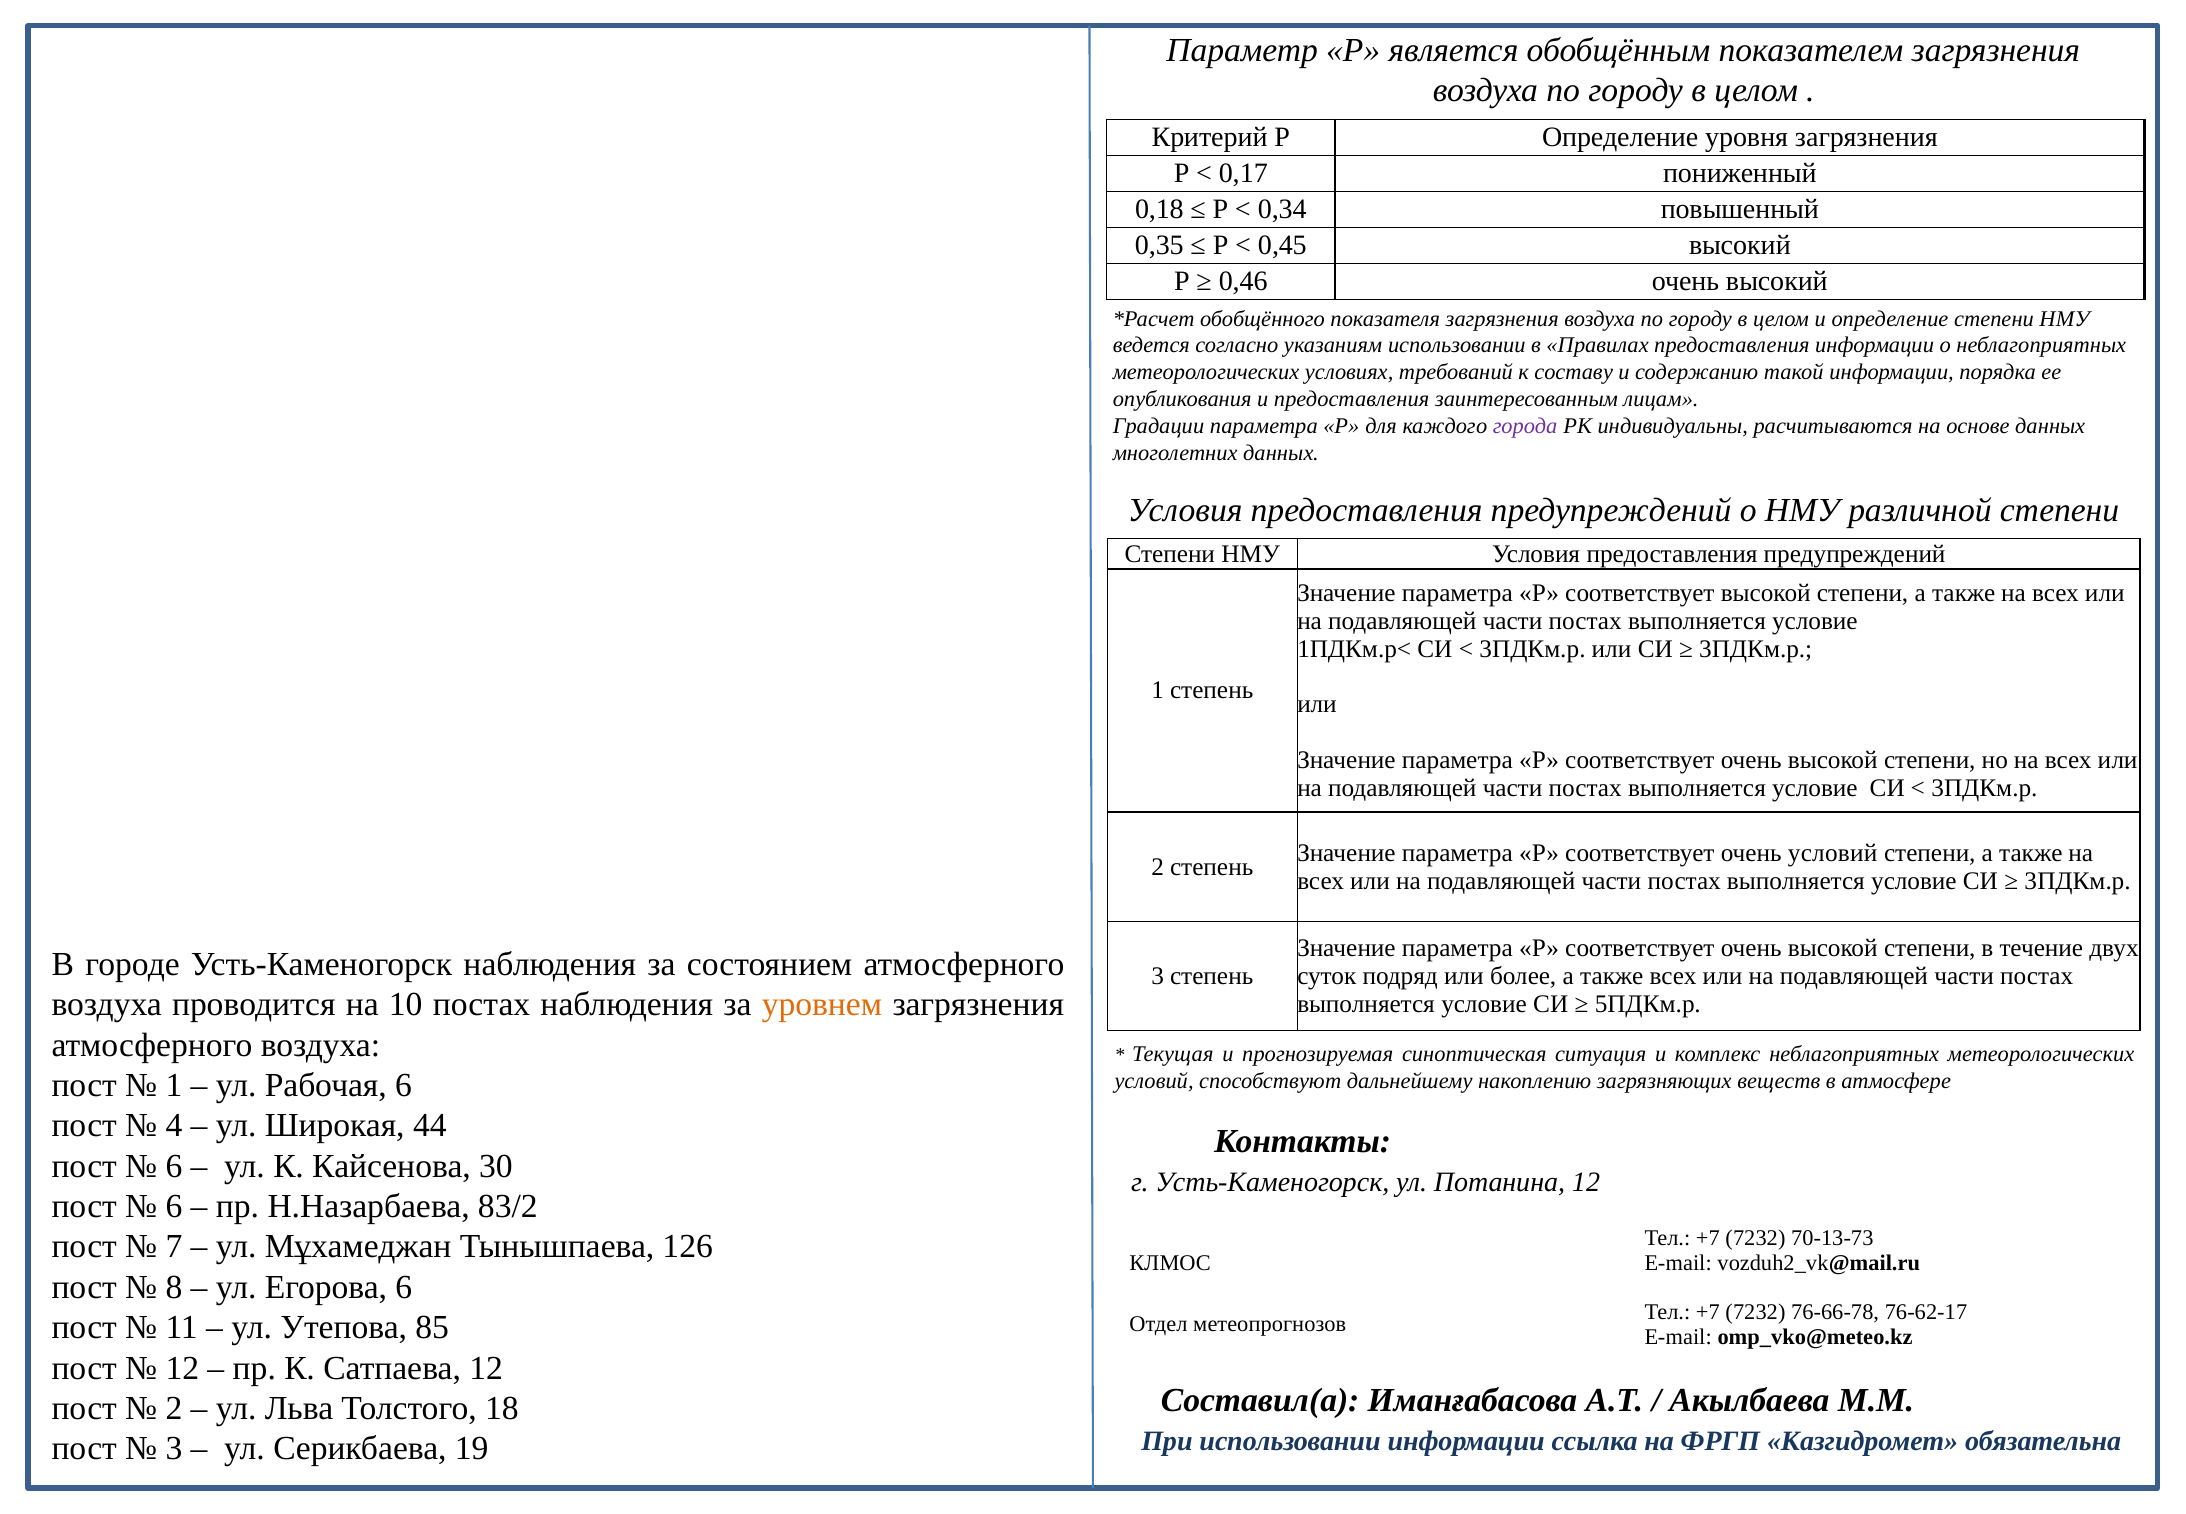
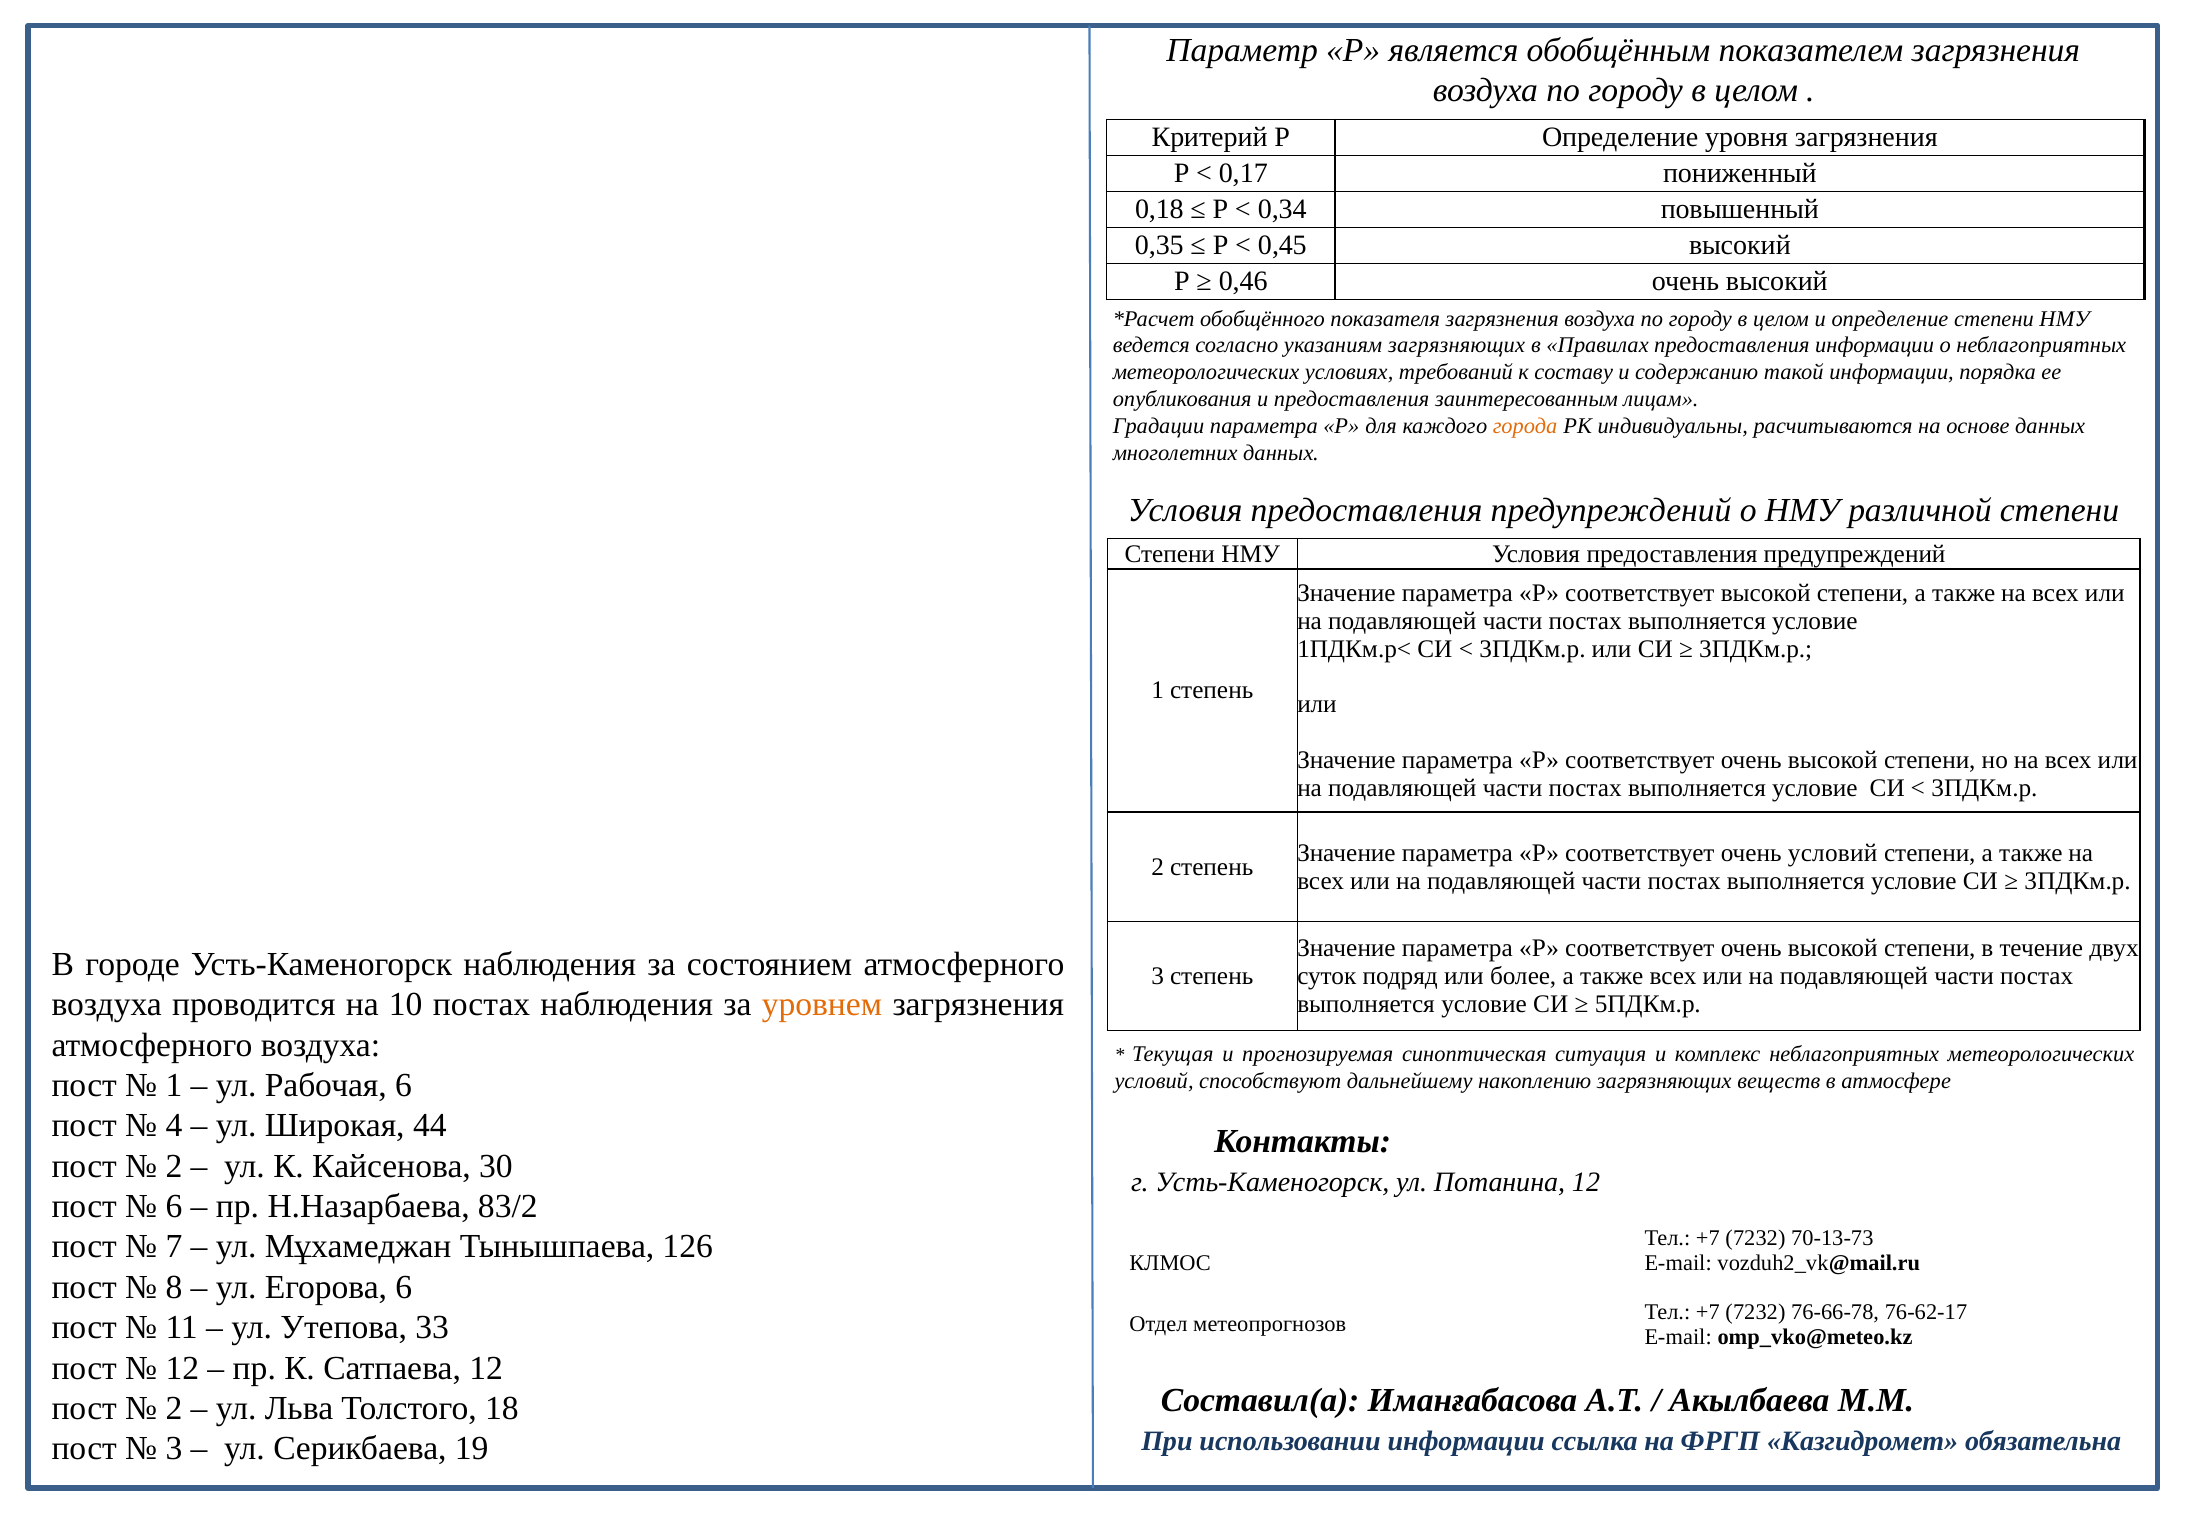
указаниям использовании: использовании -> загрязняющих (1457, 345)
города colour: purple -> orange (1525, 426)
6: 6 -> 2 (174, 1166)
85: 85 -> 33 (432, 1327)
